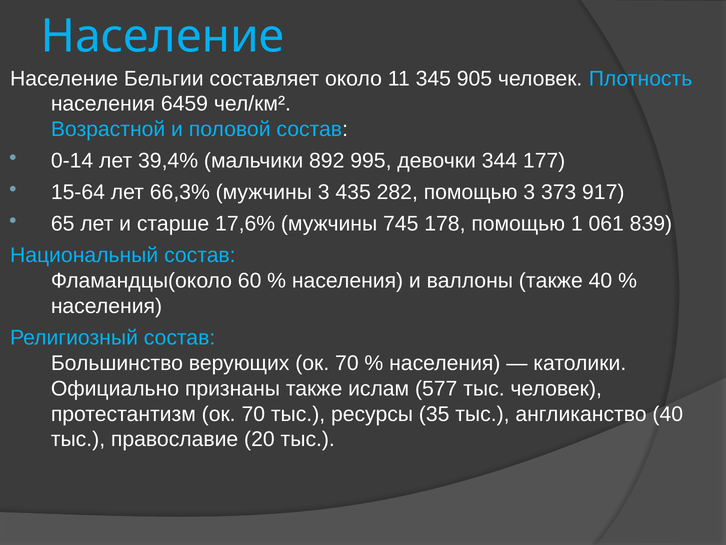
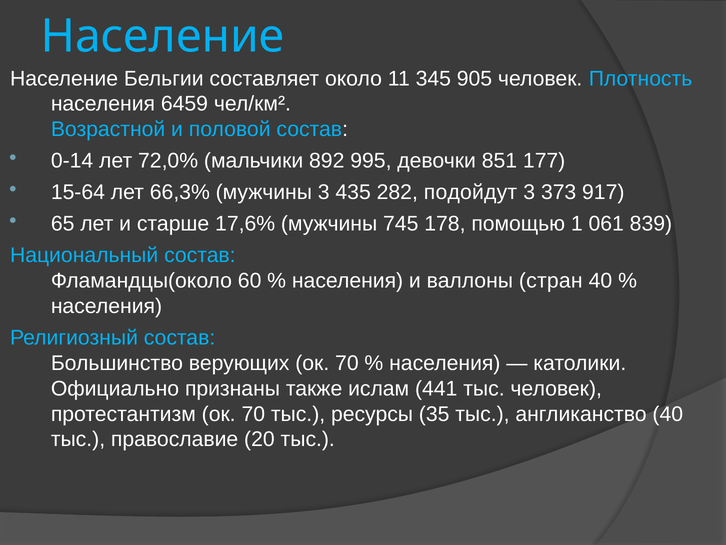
39,4%: 39,4% -> 72,0% (168, 161)
344: 344 -> 851 (499, 161)
282 помощью: помощью -> подойдут (470, 192)
валлоны также: также -> стран (551, 281)
577: 577 -> 441 (436, 388)
